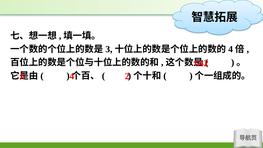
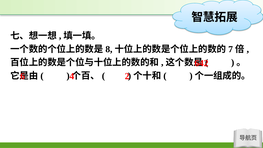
3: 3 -> 8 (109, 49)
4: 4 -> 7 (231, 49)
